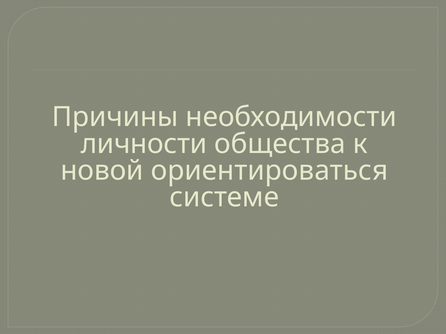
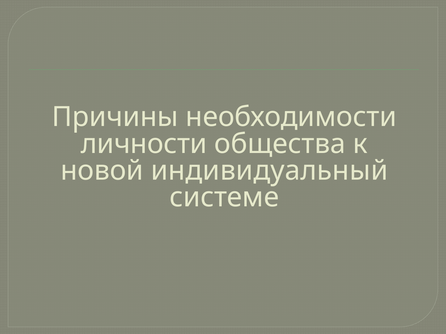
ориентироваться: ориентироваться -> индивидуальный (269, 171)
